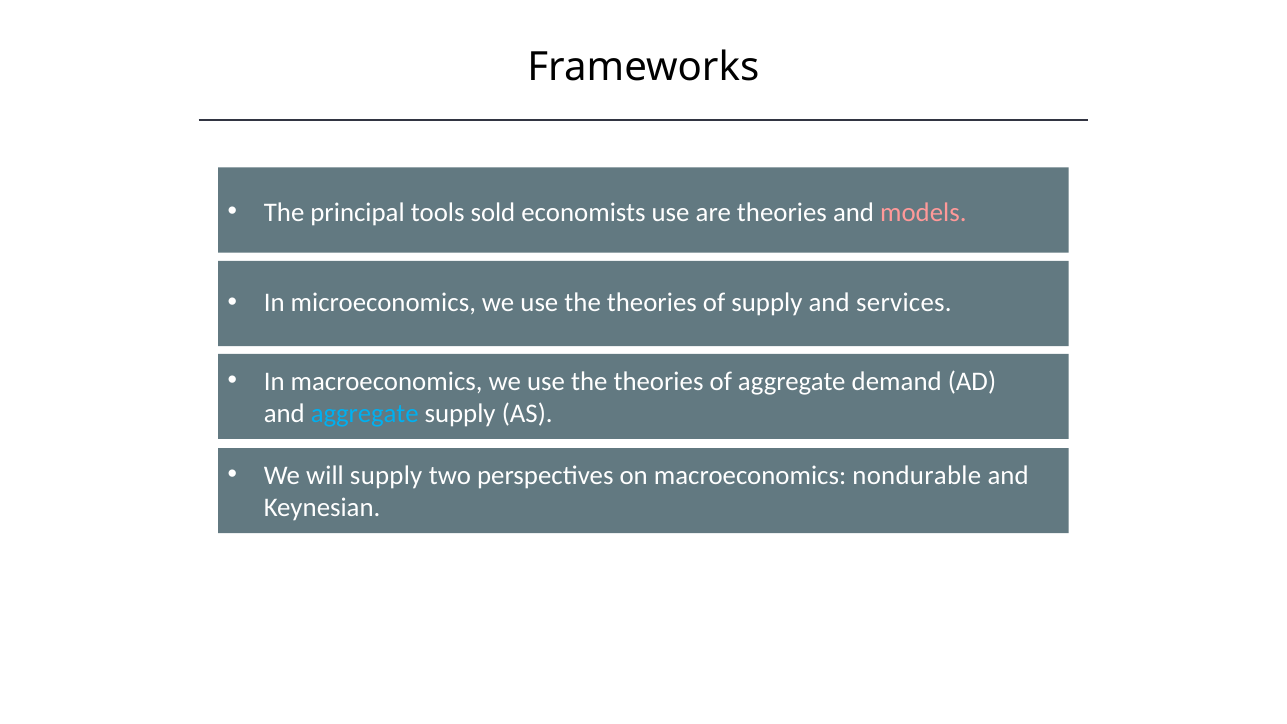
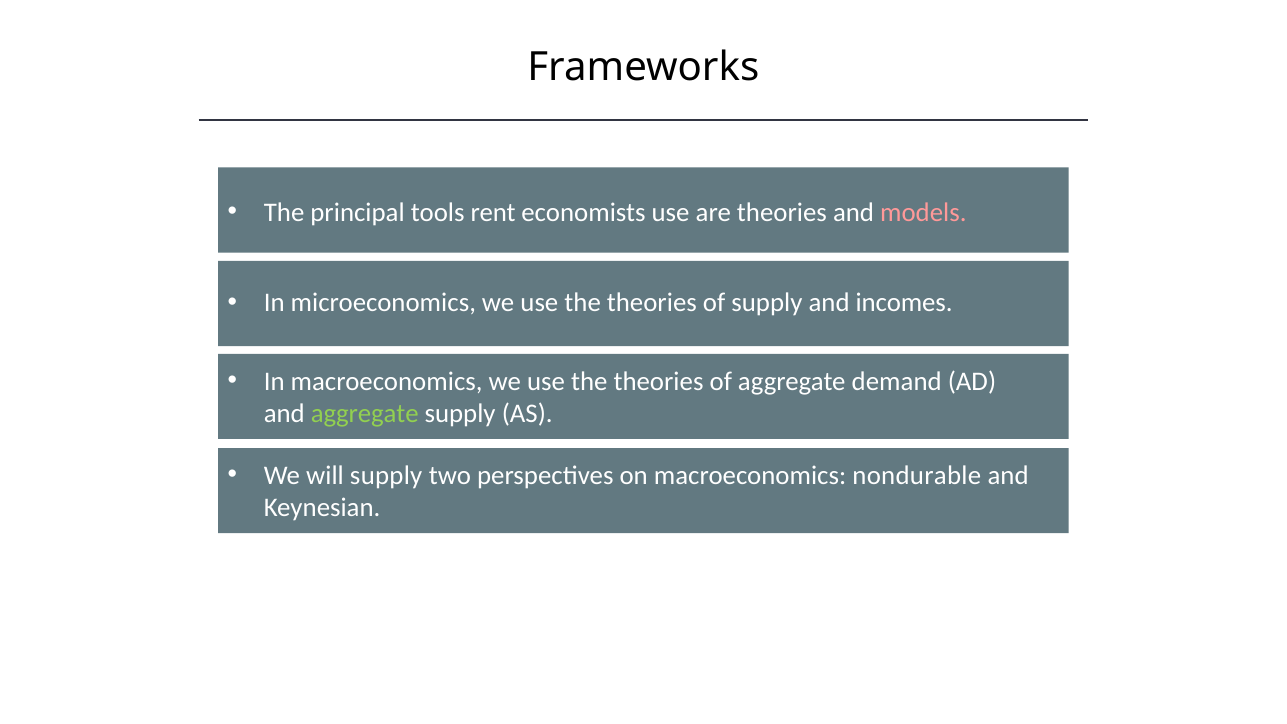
sold: sold -> rent (493, 213)
services: services -> incomes (904, 303)
aggregate colour: light blue -> light green (365, 413)
